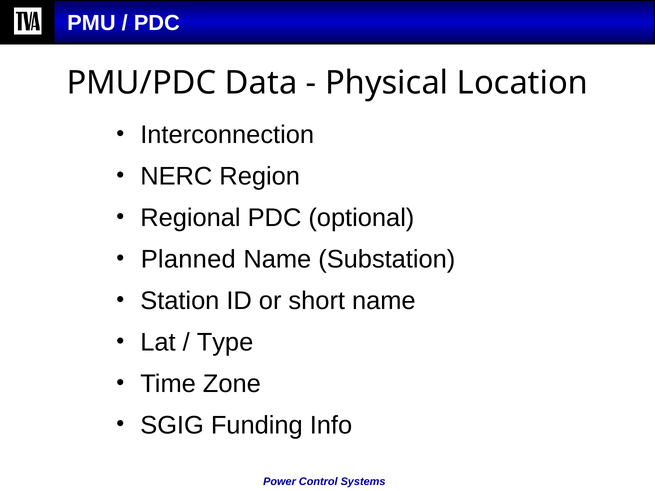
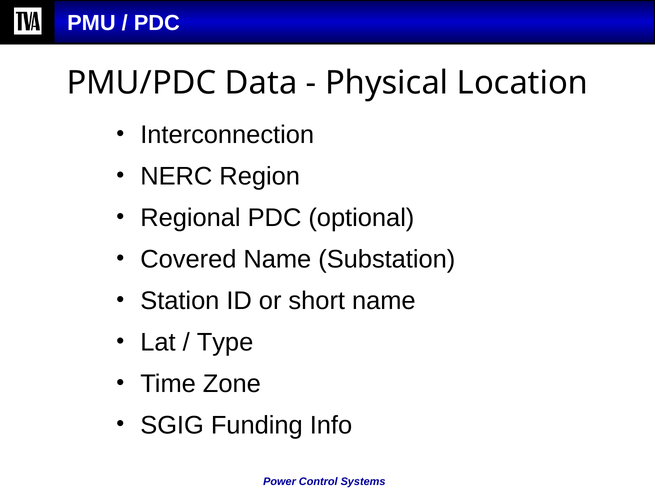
Planned: Planned -> Covered (188, 259)
